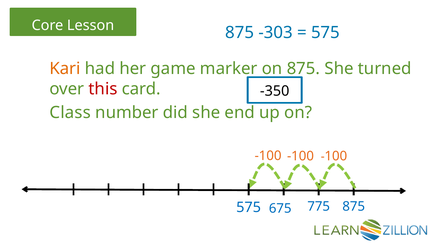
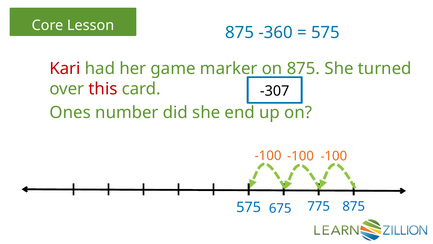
-303: -303 -> -360 (276, 33)
Kari colour: orange -> red (65, 69)
-350: -350 -> -307 (275, 91)
Class: Class -> Ones (70, 112)
